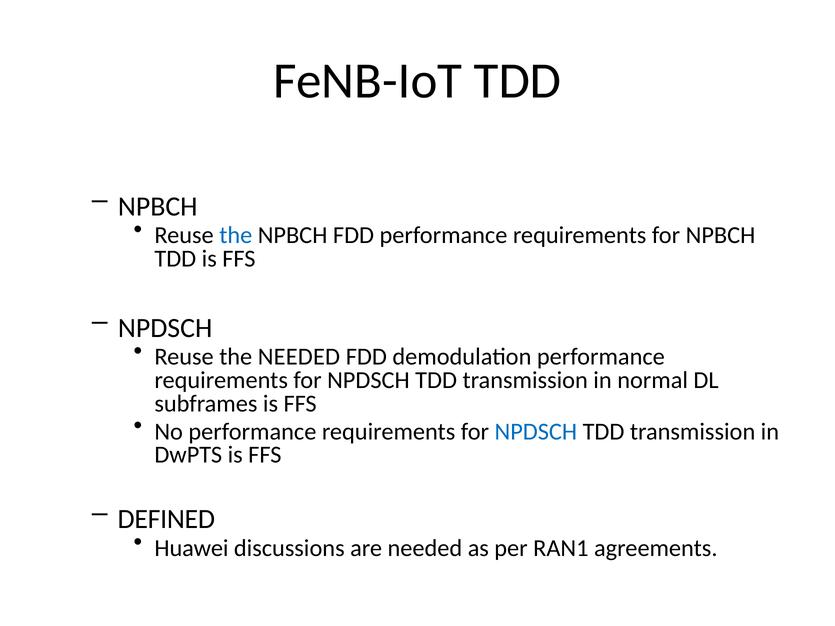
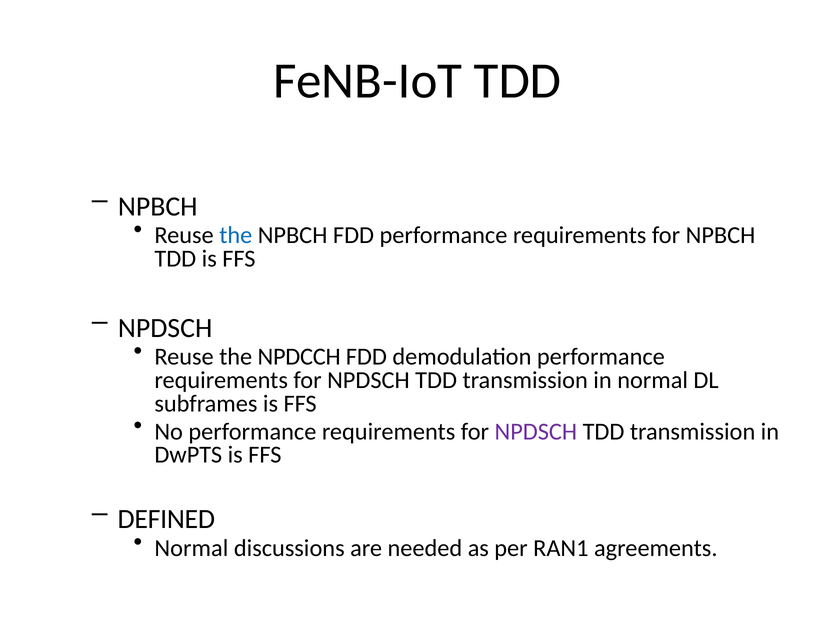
the NEEDED: NEEDED -> NPDCCH (299, 357)
NPDSCH colour: blue -> purple (536, 432)
Huawei: Huawei -> Normal (191, 548)
